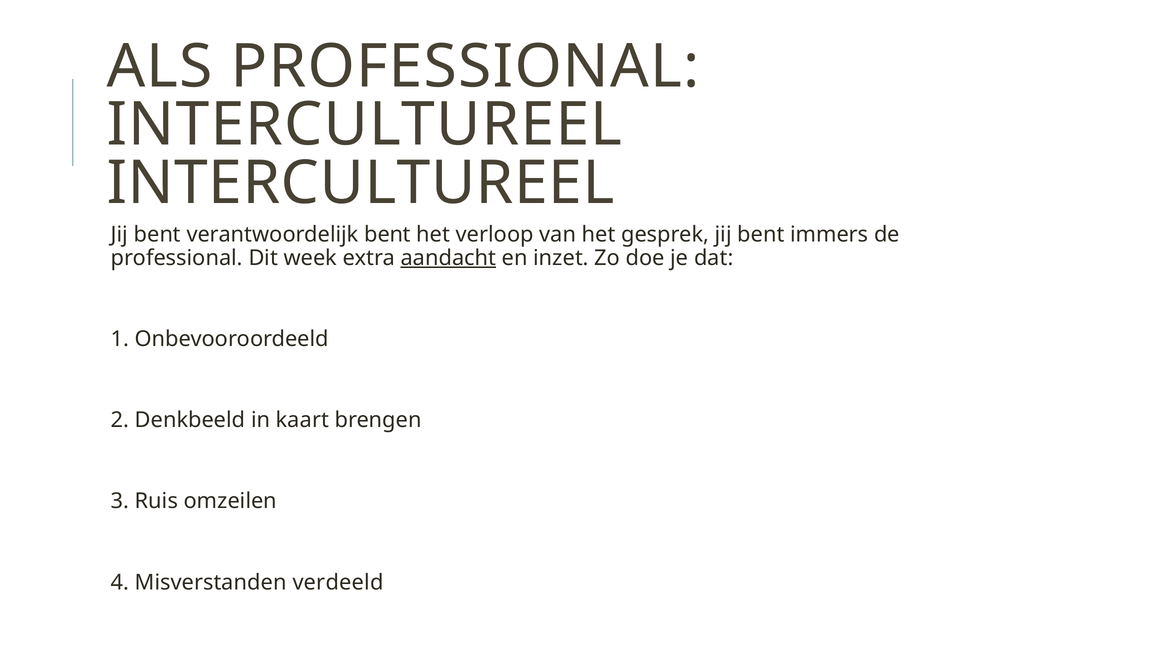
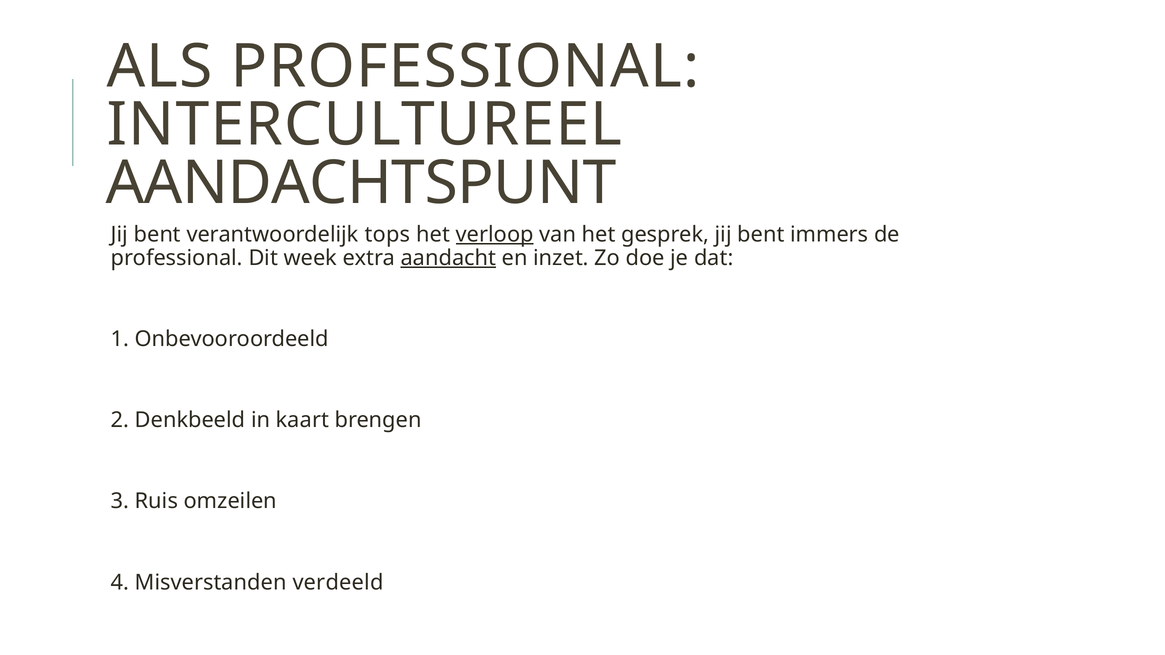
INTERCULTUREEL: INTERCULTUREEL -> AANDACHTSPUNT (361, 183)
verantwoordelijk bent: bent -> tops (387, 234)
verloop underline: none -> present (495, 234)
